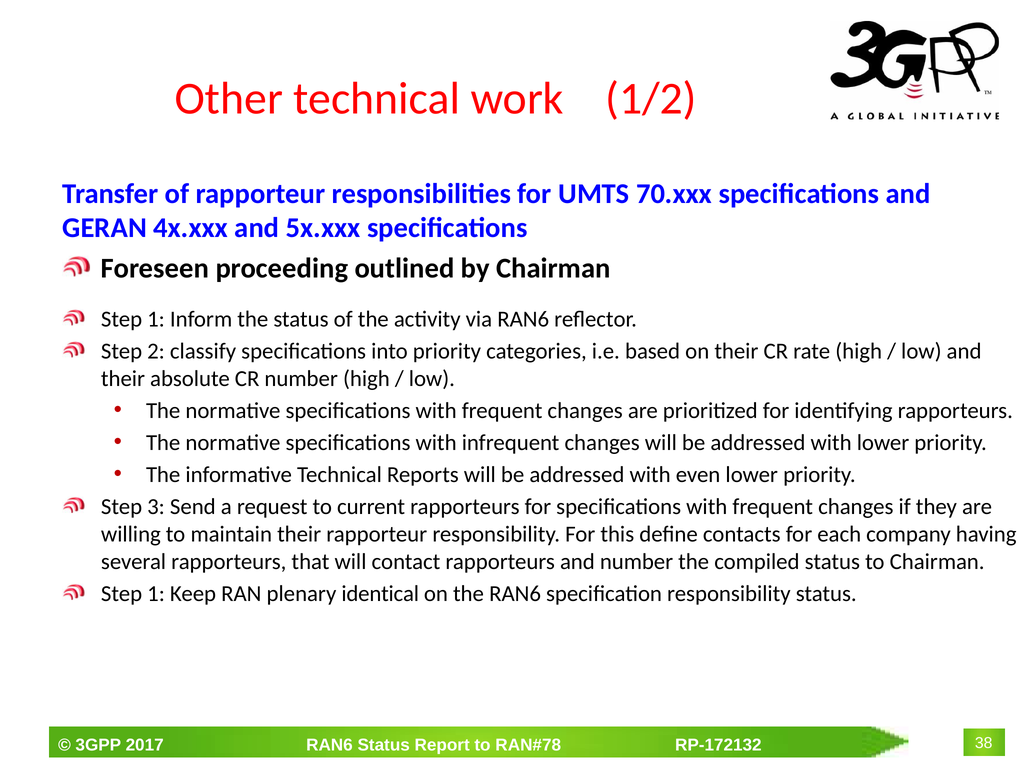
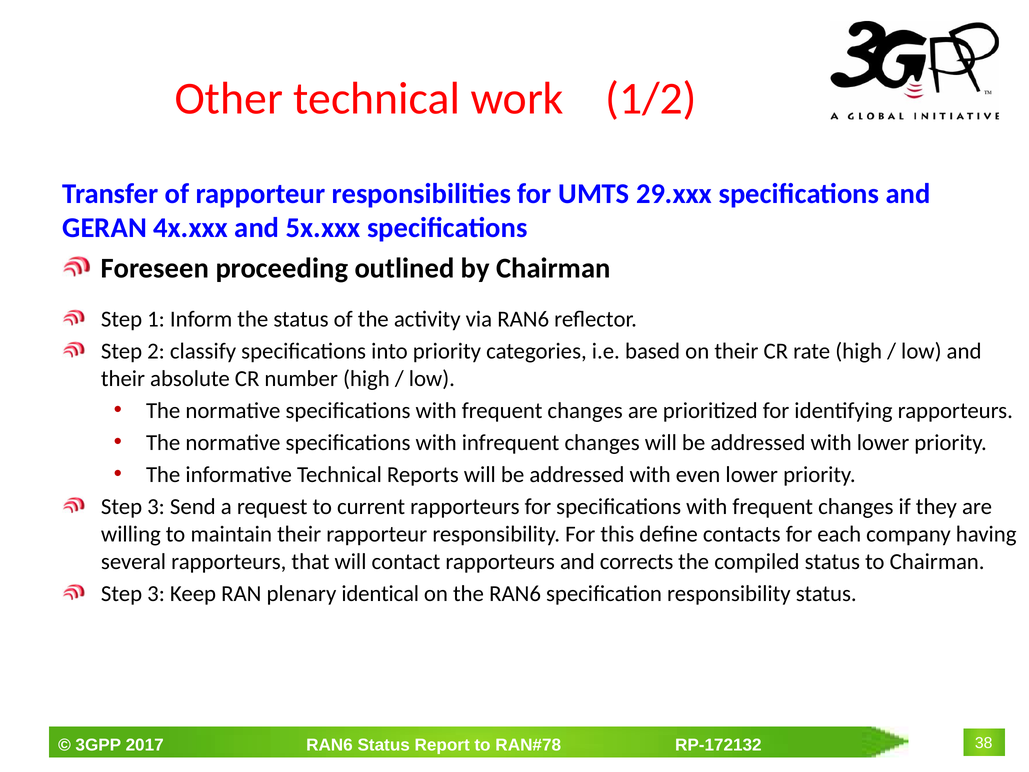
70.xxx: 70.xxx -> 29.xxx (674, 194)
and number: number -> corrects (637, 561)
1: 1 -> 3 (156, 593)
